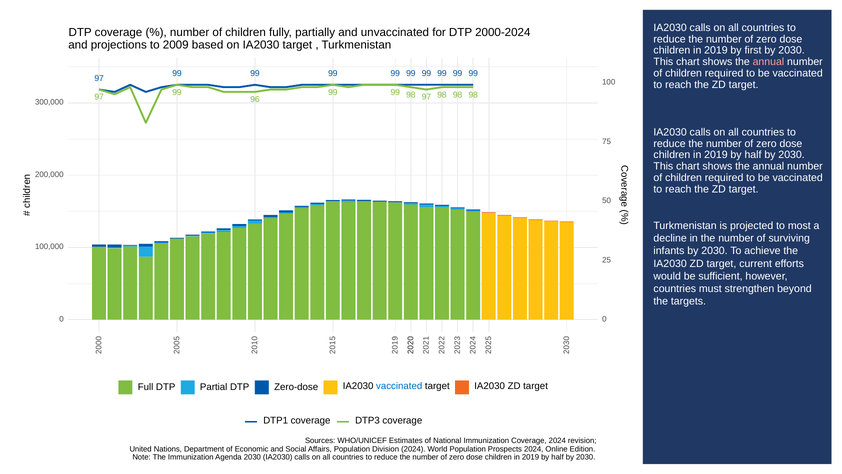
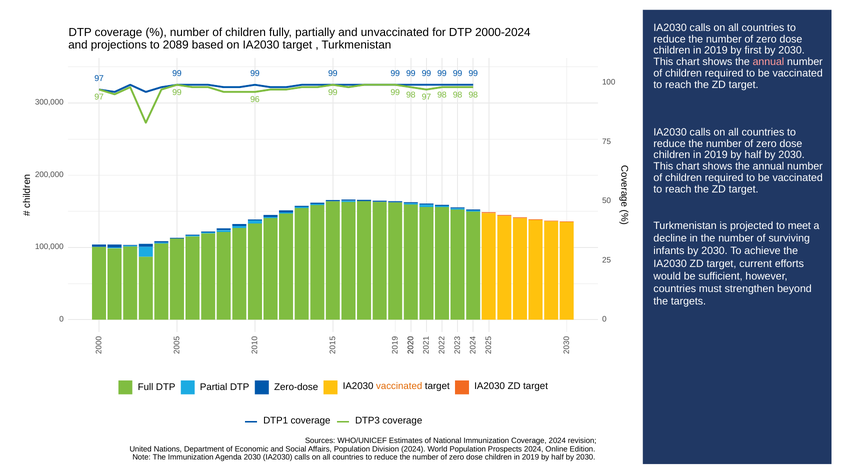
2009: 2009 -> 2089 (176, 45)
most: most -> meet (799, 225)
vaccinated colour: blue -> orange (399, 386)
